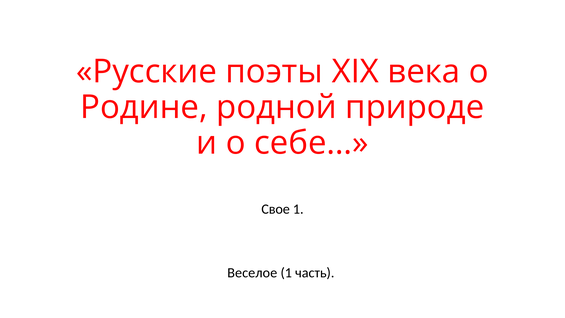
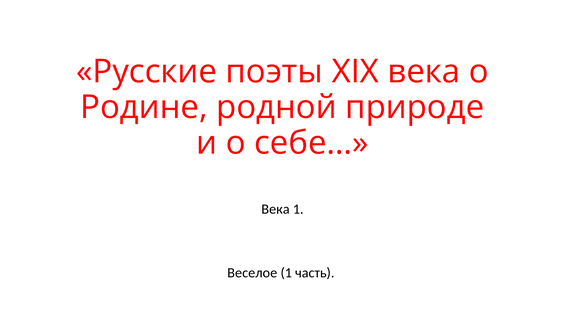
Свое: Свое -> Века (276, 209)
